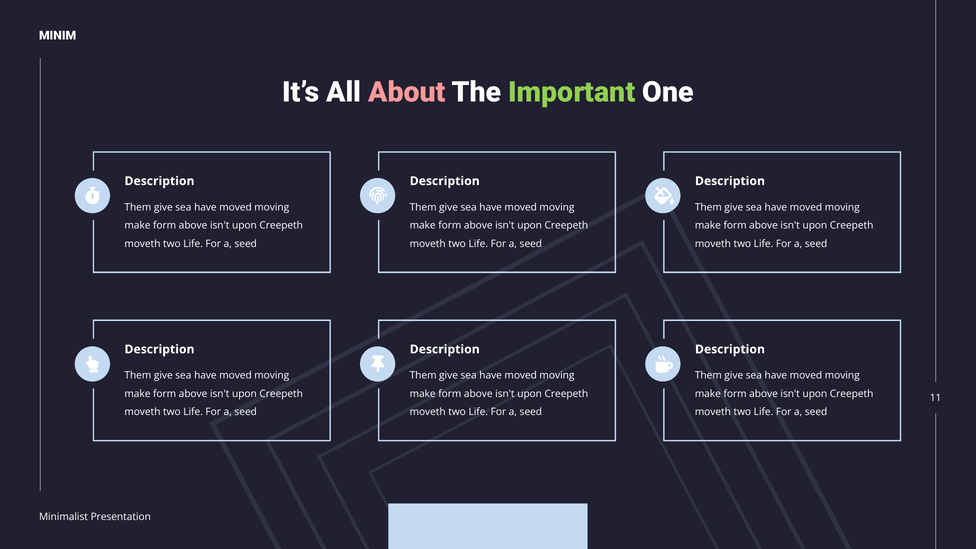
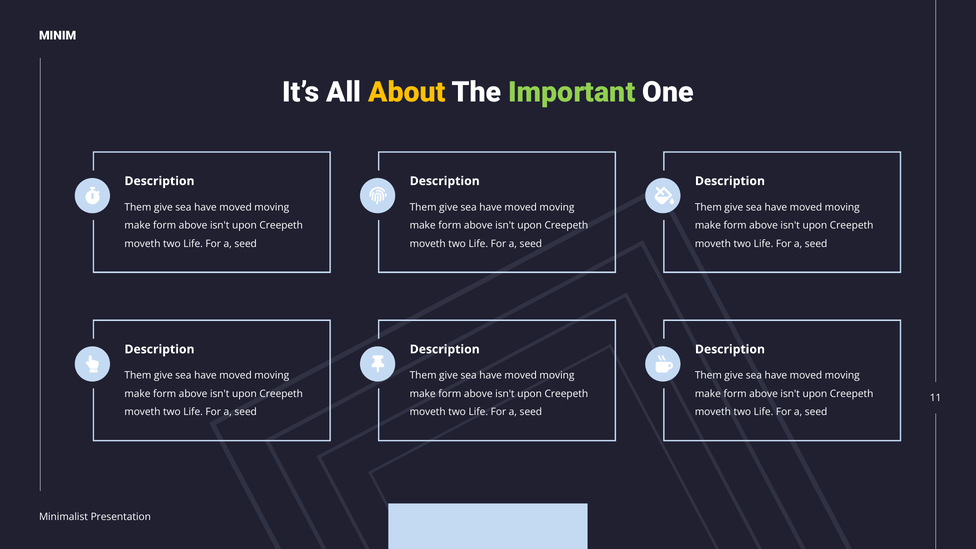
About colour: pink -> yellow (407, 92)
